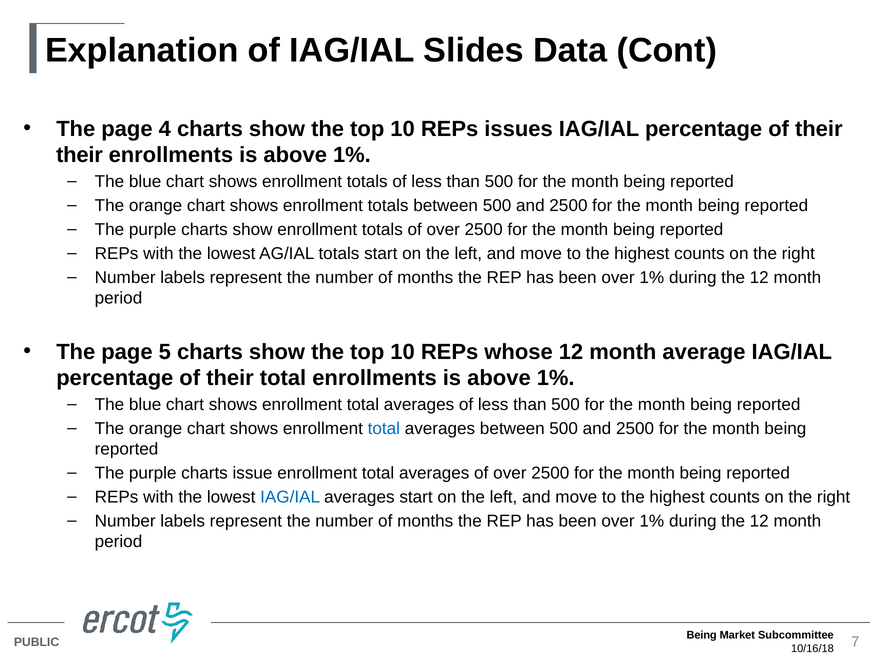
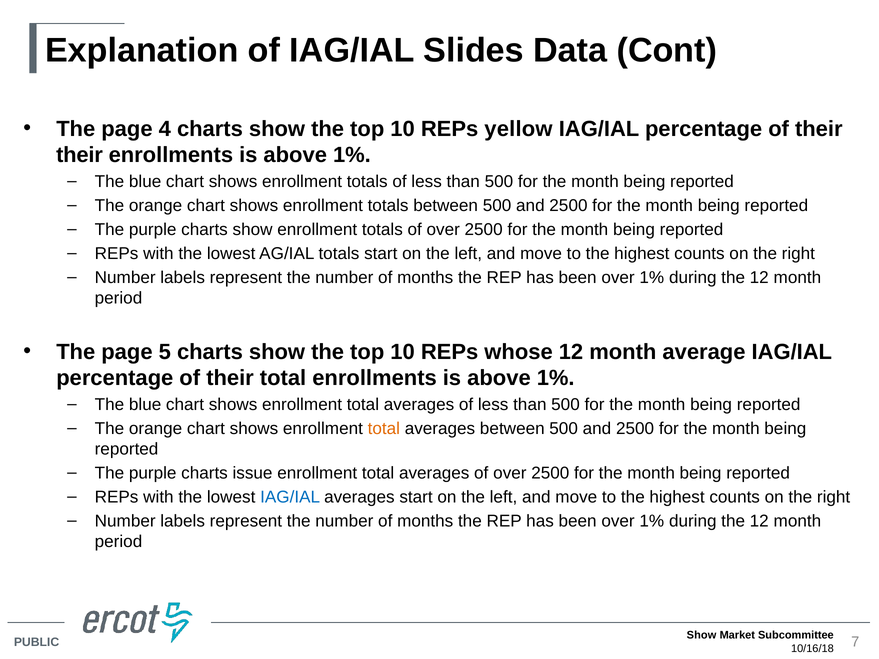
issues: issues -> yellow (518, 129)
total colour: blue -> orange (384, 429)
Being: Being -> Show (702, 635)
